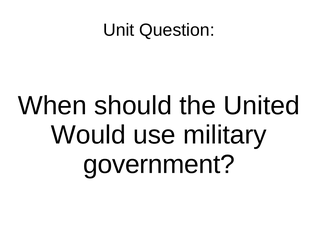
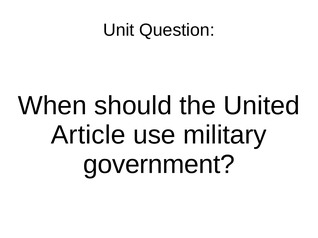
Would: Would -> Article (88, 135)
